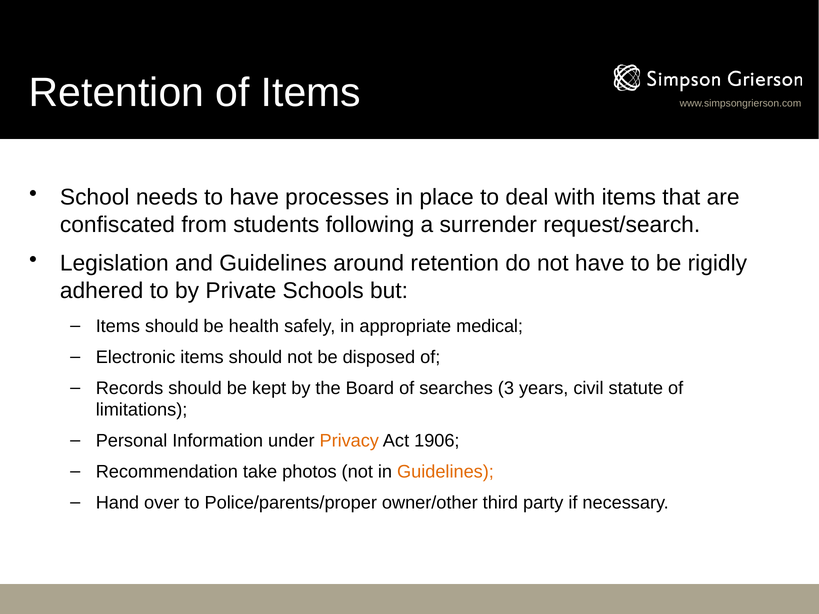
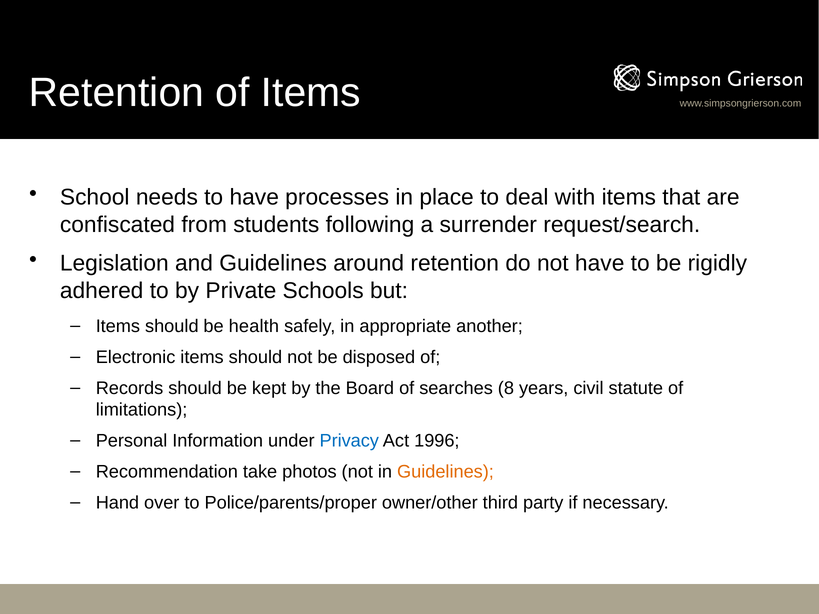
medical: medical -> another (490, 326)
3: 3 -> 8 (506, 388)
Privacy colour: orange -> blue (349, 441)
1906: 1906 -> 1996 (437, 441)
